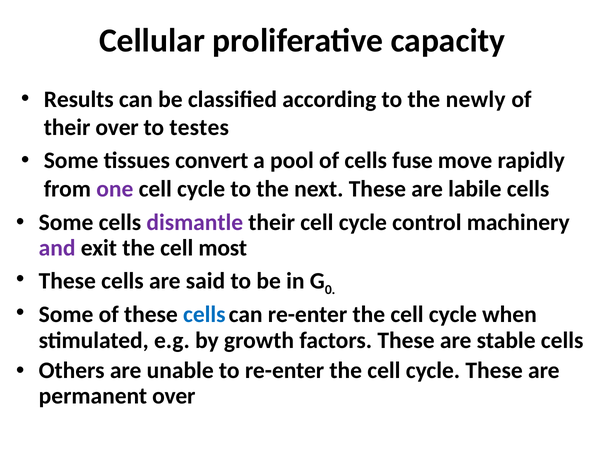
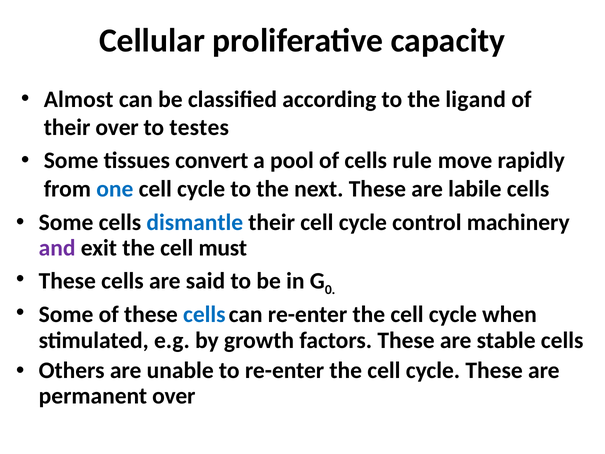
Results: Results -> Almost (79, 99)
newly: newly -> ligand (476, 99)
fuse: fuse -> rule (412, 161)
one colour: purple -> blue (115, 189)
dismantle colour: purple -> blue (195, 222)
most: most -> must (223, 248)
